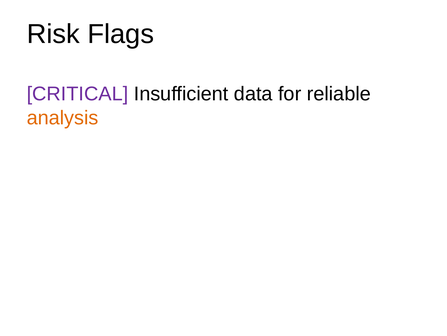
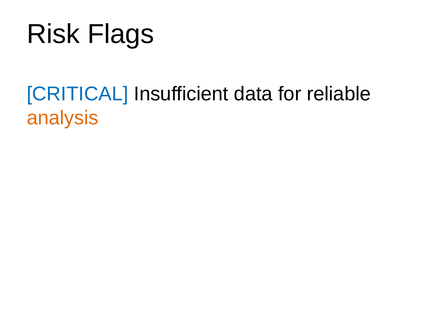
CRITICAL colour: purple -> blue (78, 94)
